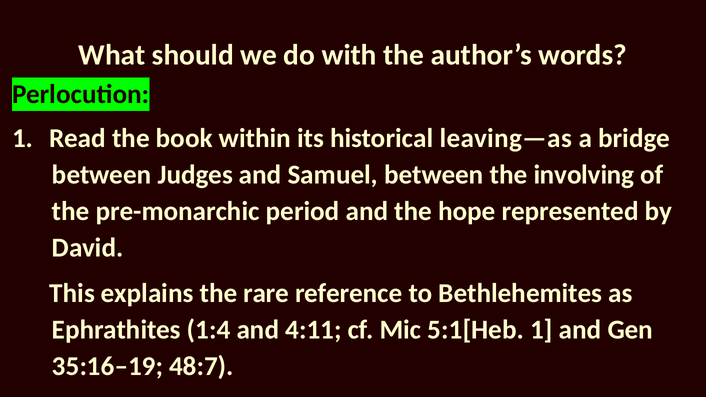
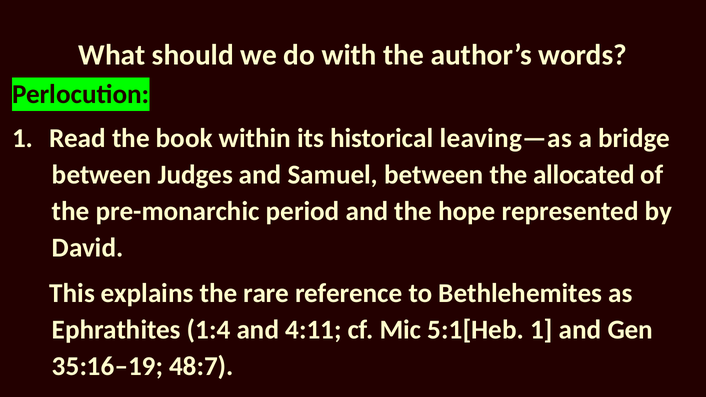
involving: involving -> allocated (584, 175)
